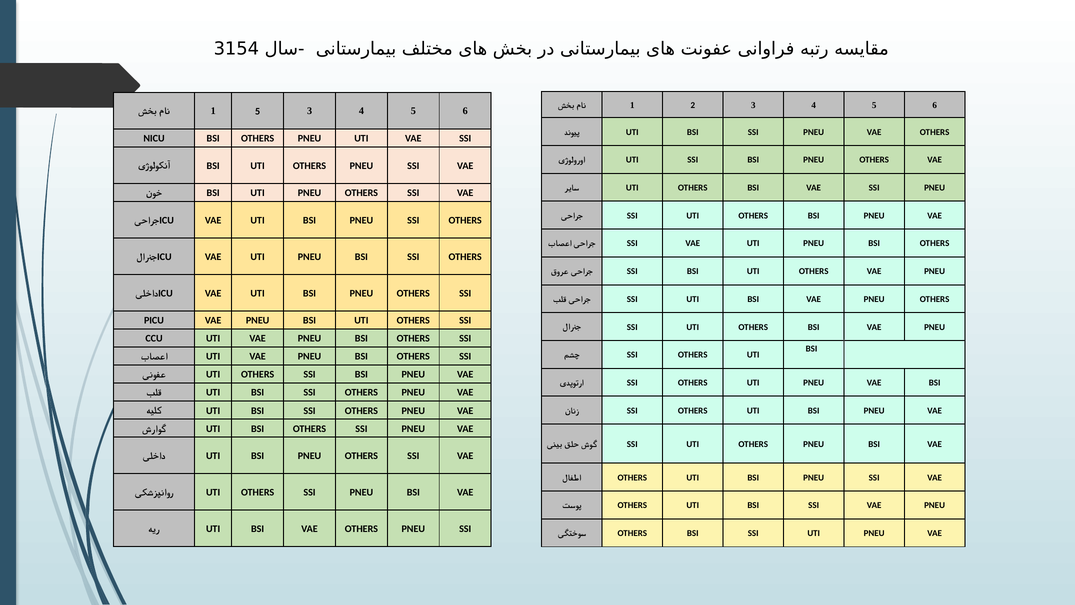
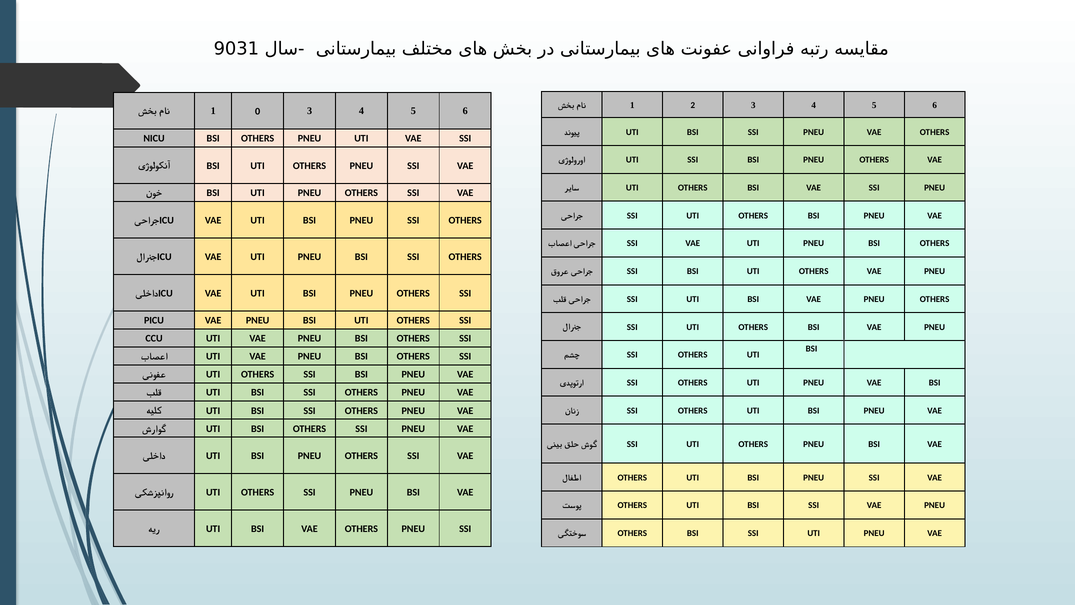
3154: 3154 -> 9031 (236, 49)
1 5: 5 -> 0 (258, 111)
